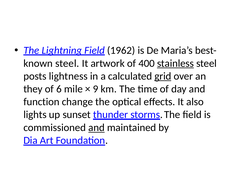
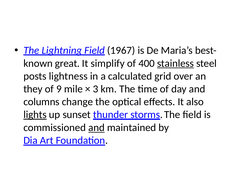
1962: 1962 -> 1967 (121, 50)
steel: steel -> great (67, 63)
artwork: artwork -> simplify (108, 63)
grid underline: present -> none (163, 76)
6: 6 -> 9 (59, 89)
9: 9 -> 3 (96, 89)
function: function -> columns (41, 102)
lights underline: none -> present (35, 115)
